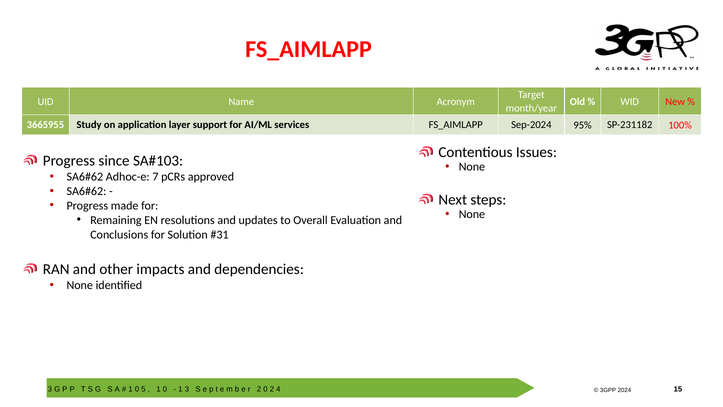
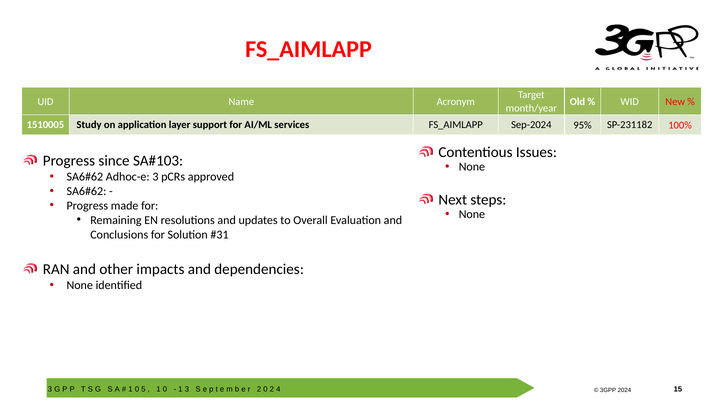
3665955: 3665955 -> 1510005 (45, 125)
Adhoc-e 7: 7 -> 3 (155, 177)
